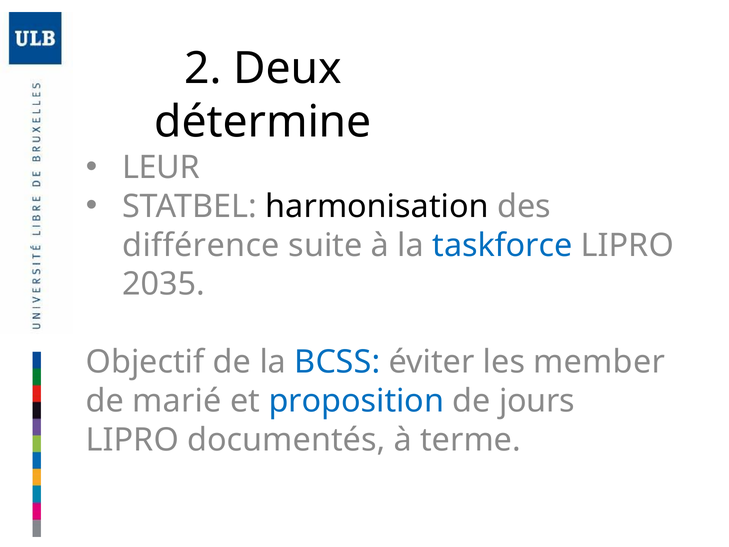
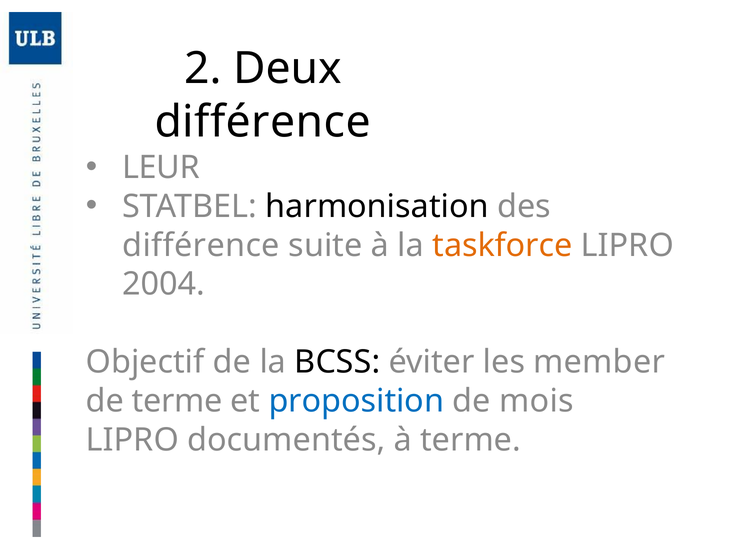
détermine: détermine -> différence (263, 122)
taskforce colour: blue -> orange (502, 245)
2035: 2035 -> 2004 (164, 284)
BCSS colour: blue -> black (337, 362)
de marié: marié -> terme (177, 401)
jours: jours -> mois (537, 401)
